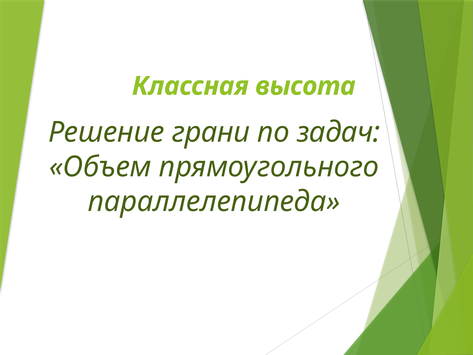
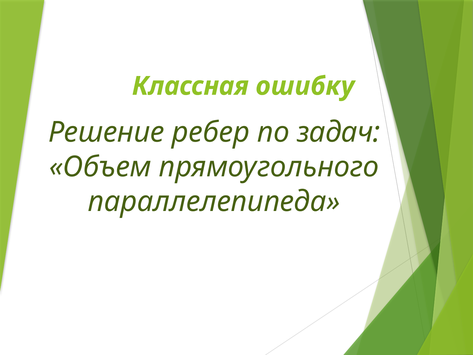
высота: высота -> ошибку (305, 86)
грани: грани -> ребер (211, 132)
